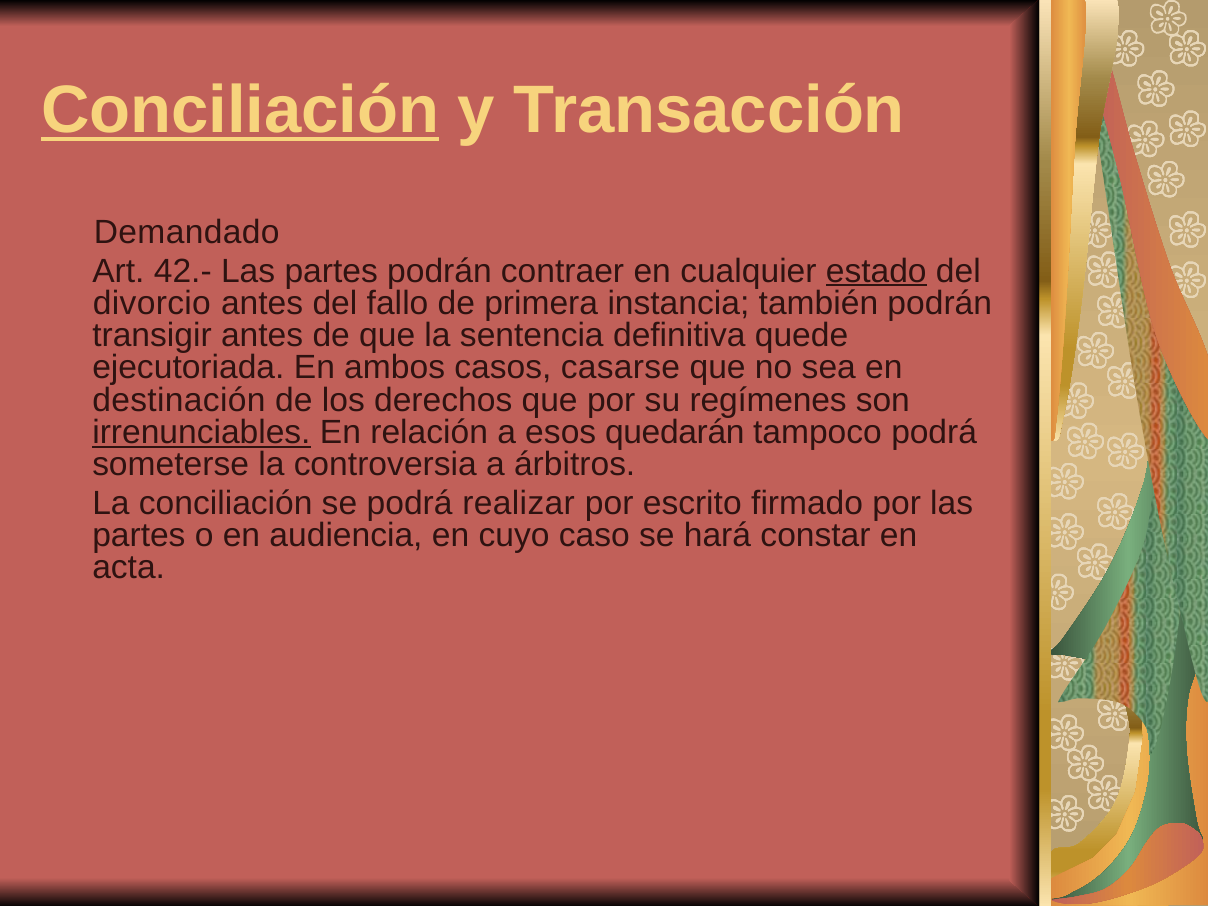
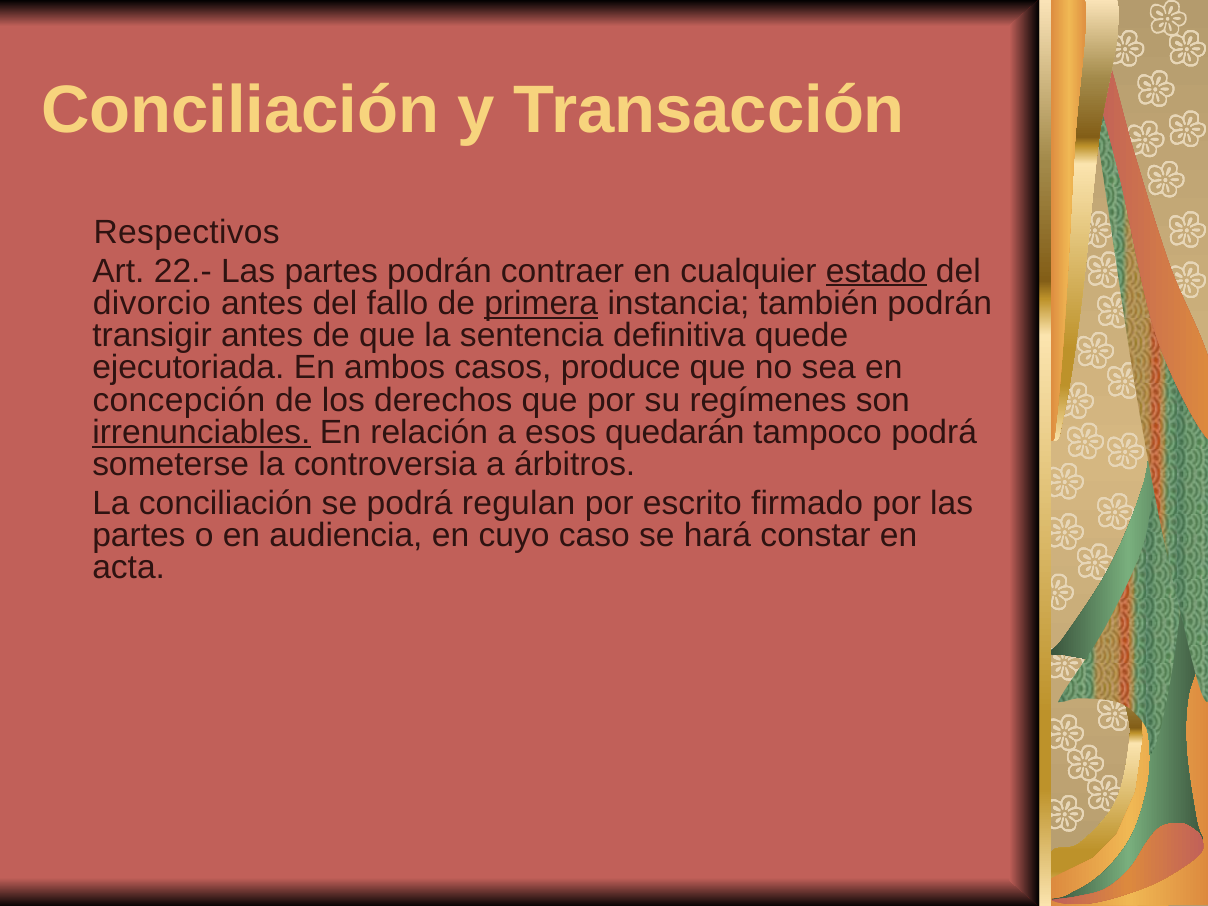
Conciliación underline: present -> none (240, 110)
Demandado: Demandado -> Respectivos (187, 232)
42.-: 42.- -> 22.- (183, 271)
primera underline: none -> present (541, 303)
casarse: casarse -> produce (621, 368)
destinación: destinación -> concepción (179, 400)
realizar: realizar -> regulan (519, 503)
